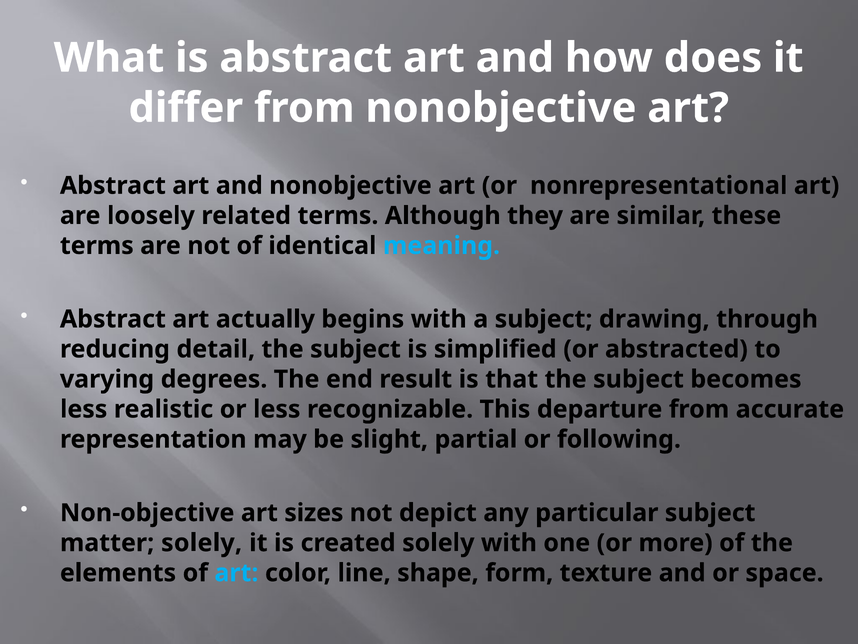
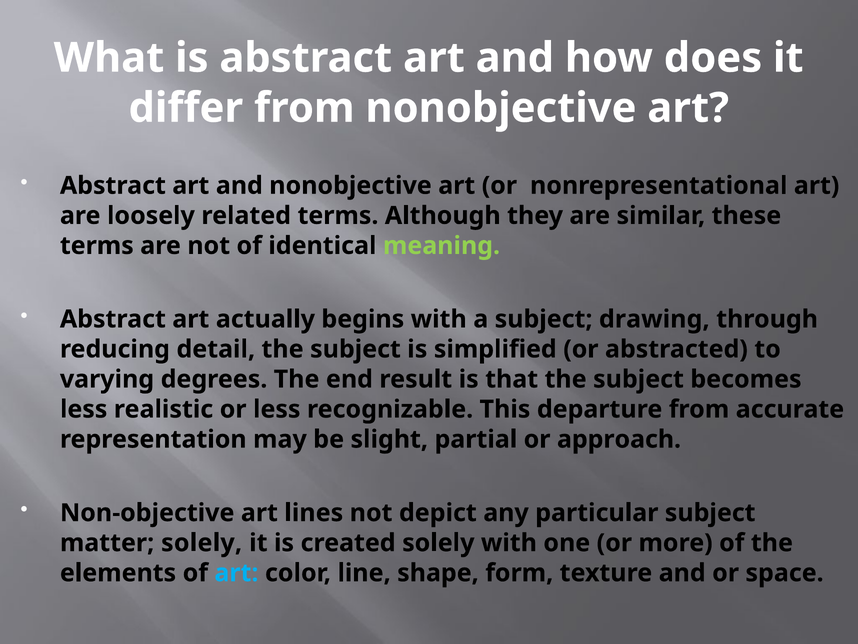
meaning colour: light blue -> light green (441, 245)
following: following -> approach (619, 439)
sizes: sizes -> lines (314, 512)
